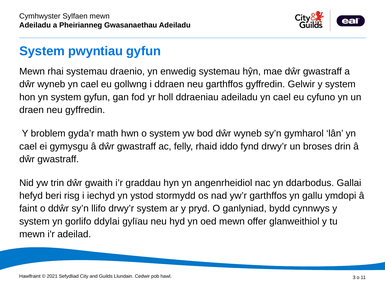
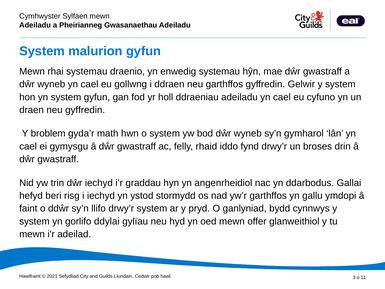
pwyntiau: pwyntiau -> malurion (96, 51)
dŵr gwaith: gwaith -> iechyd (99, 183)
